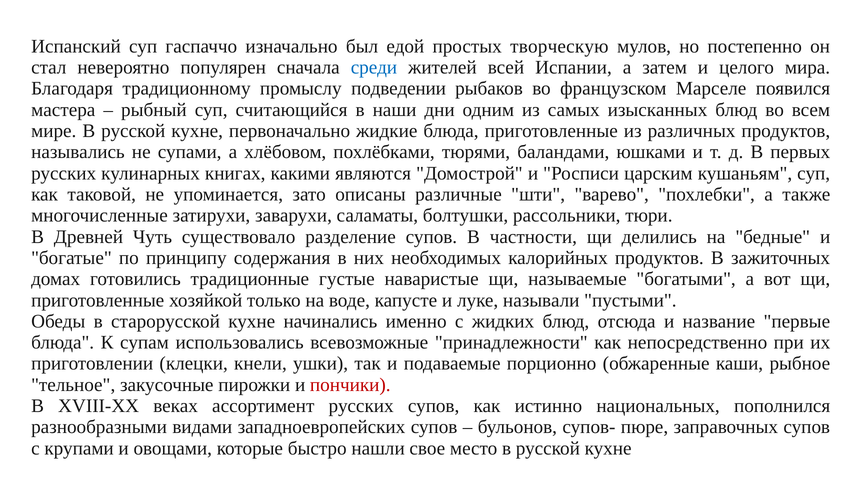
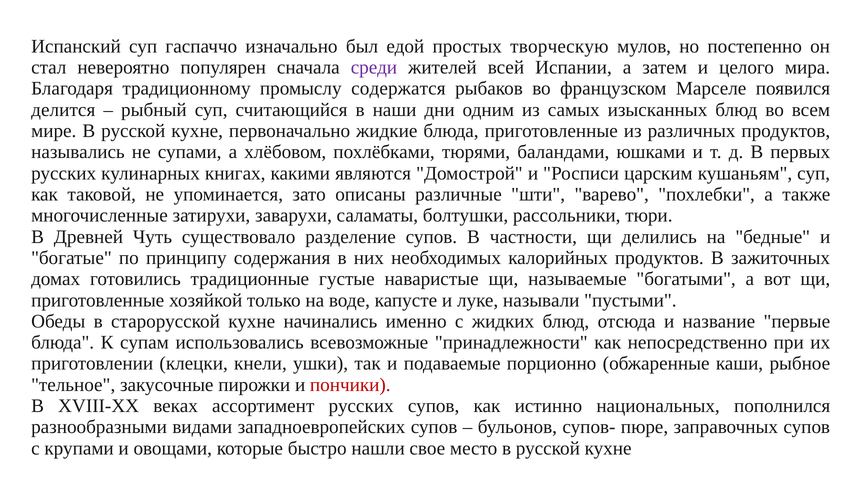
среди colour: blue -> purple (374, 68)
подведении: подведении -> содержатся (398, 89)
мастера: мастера -> делится (63, 110)
